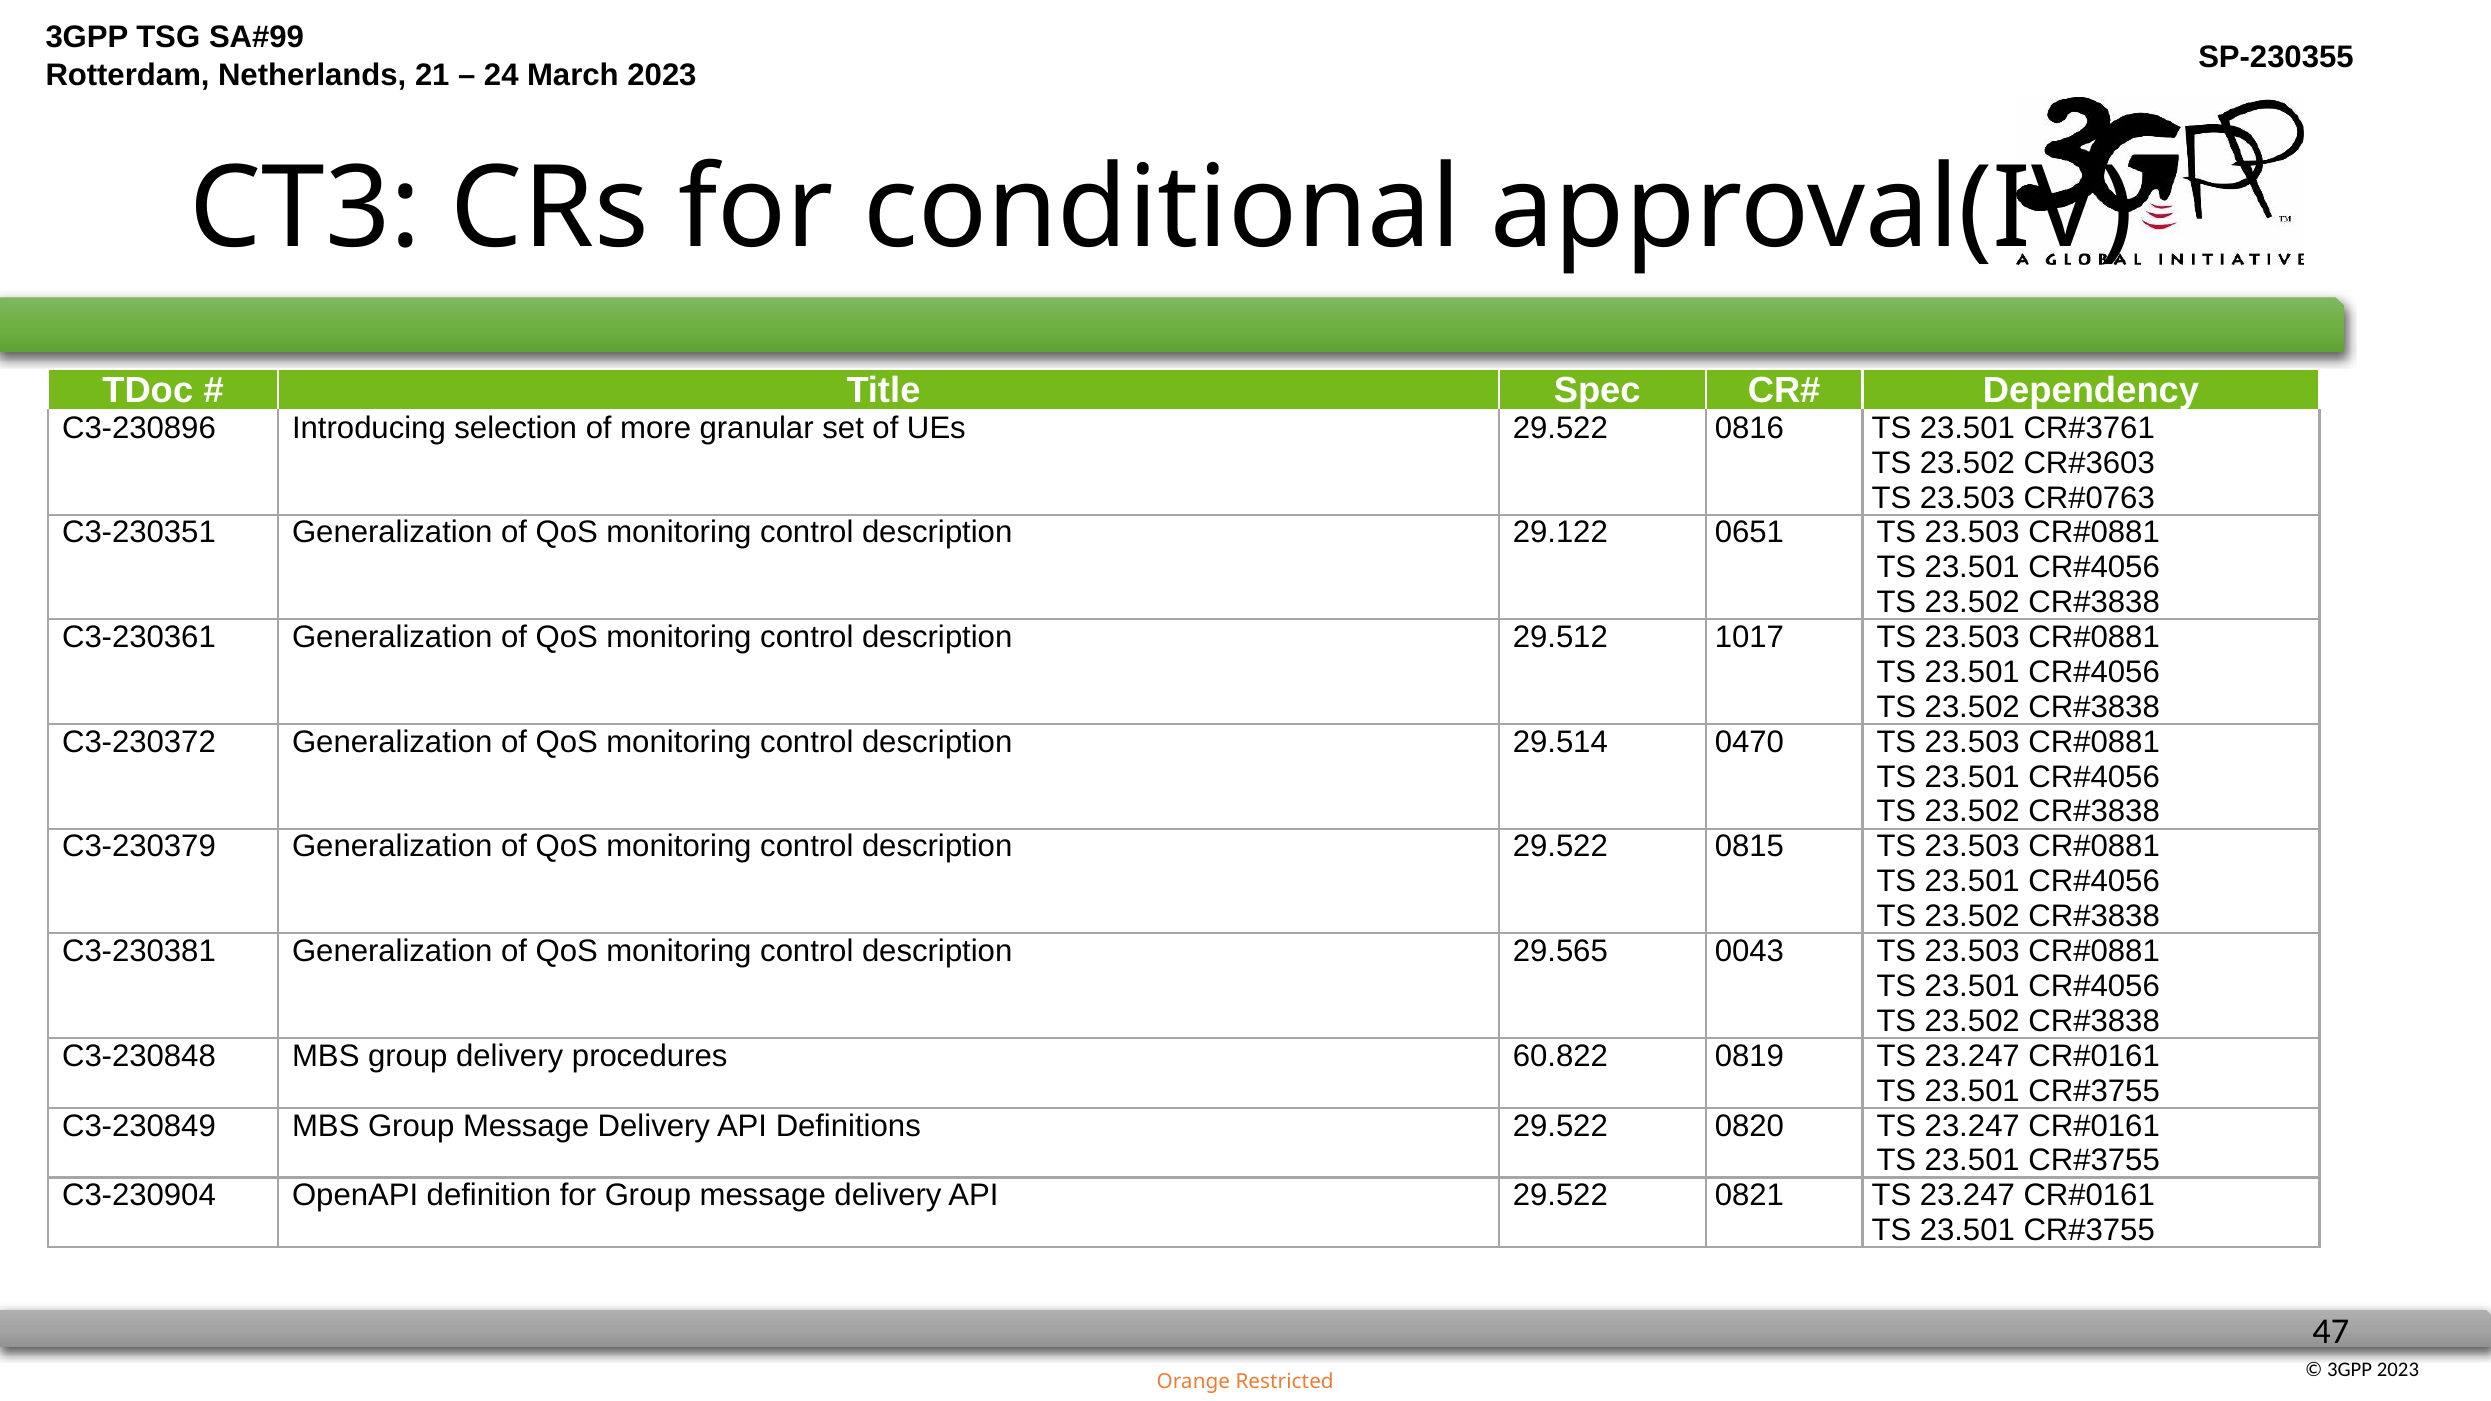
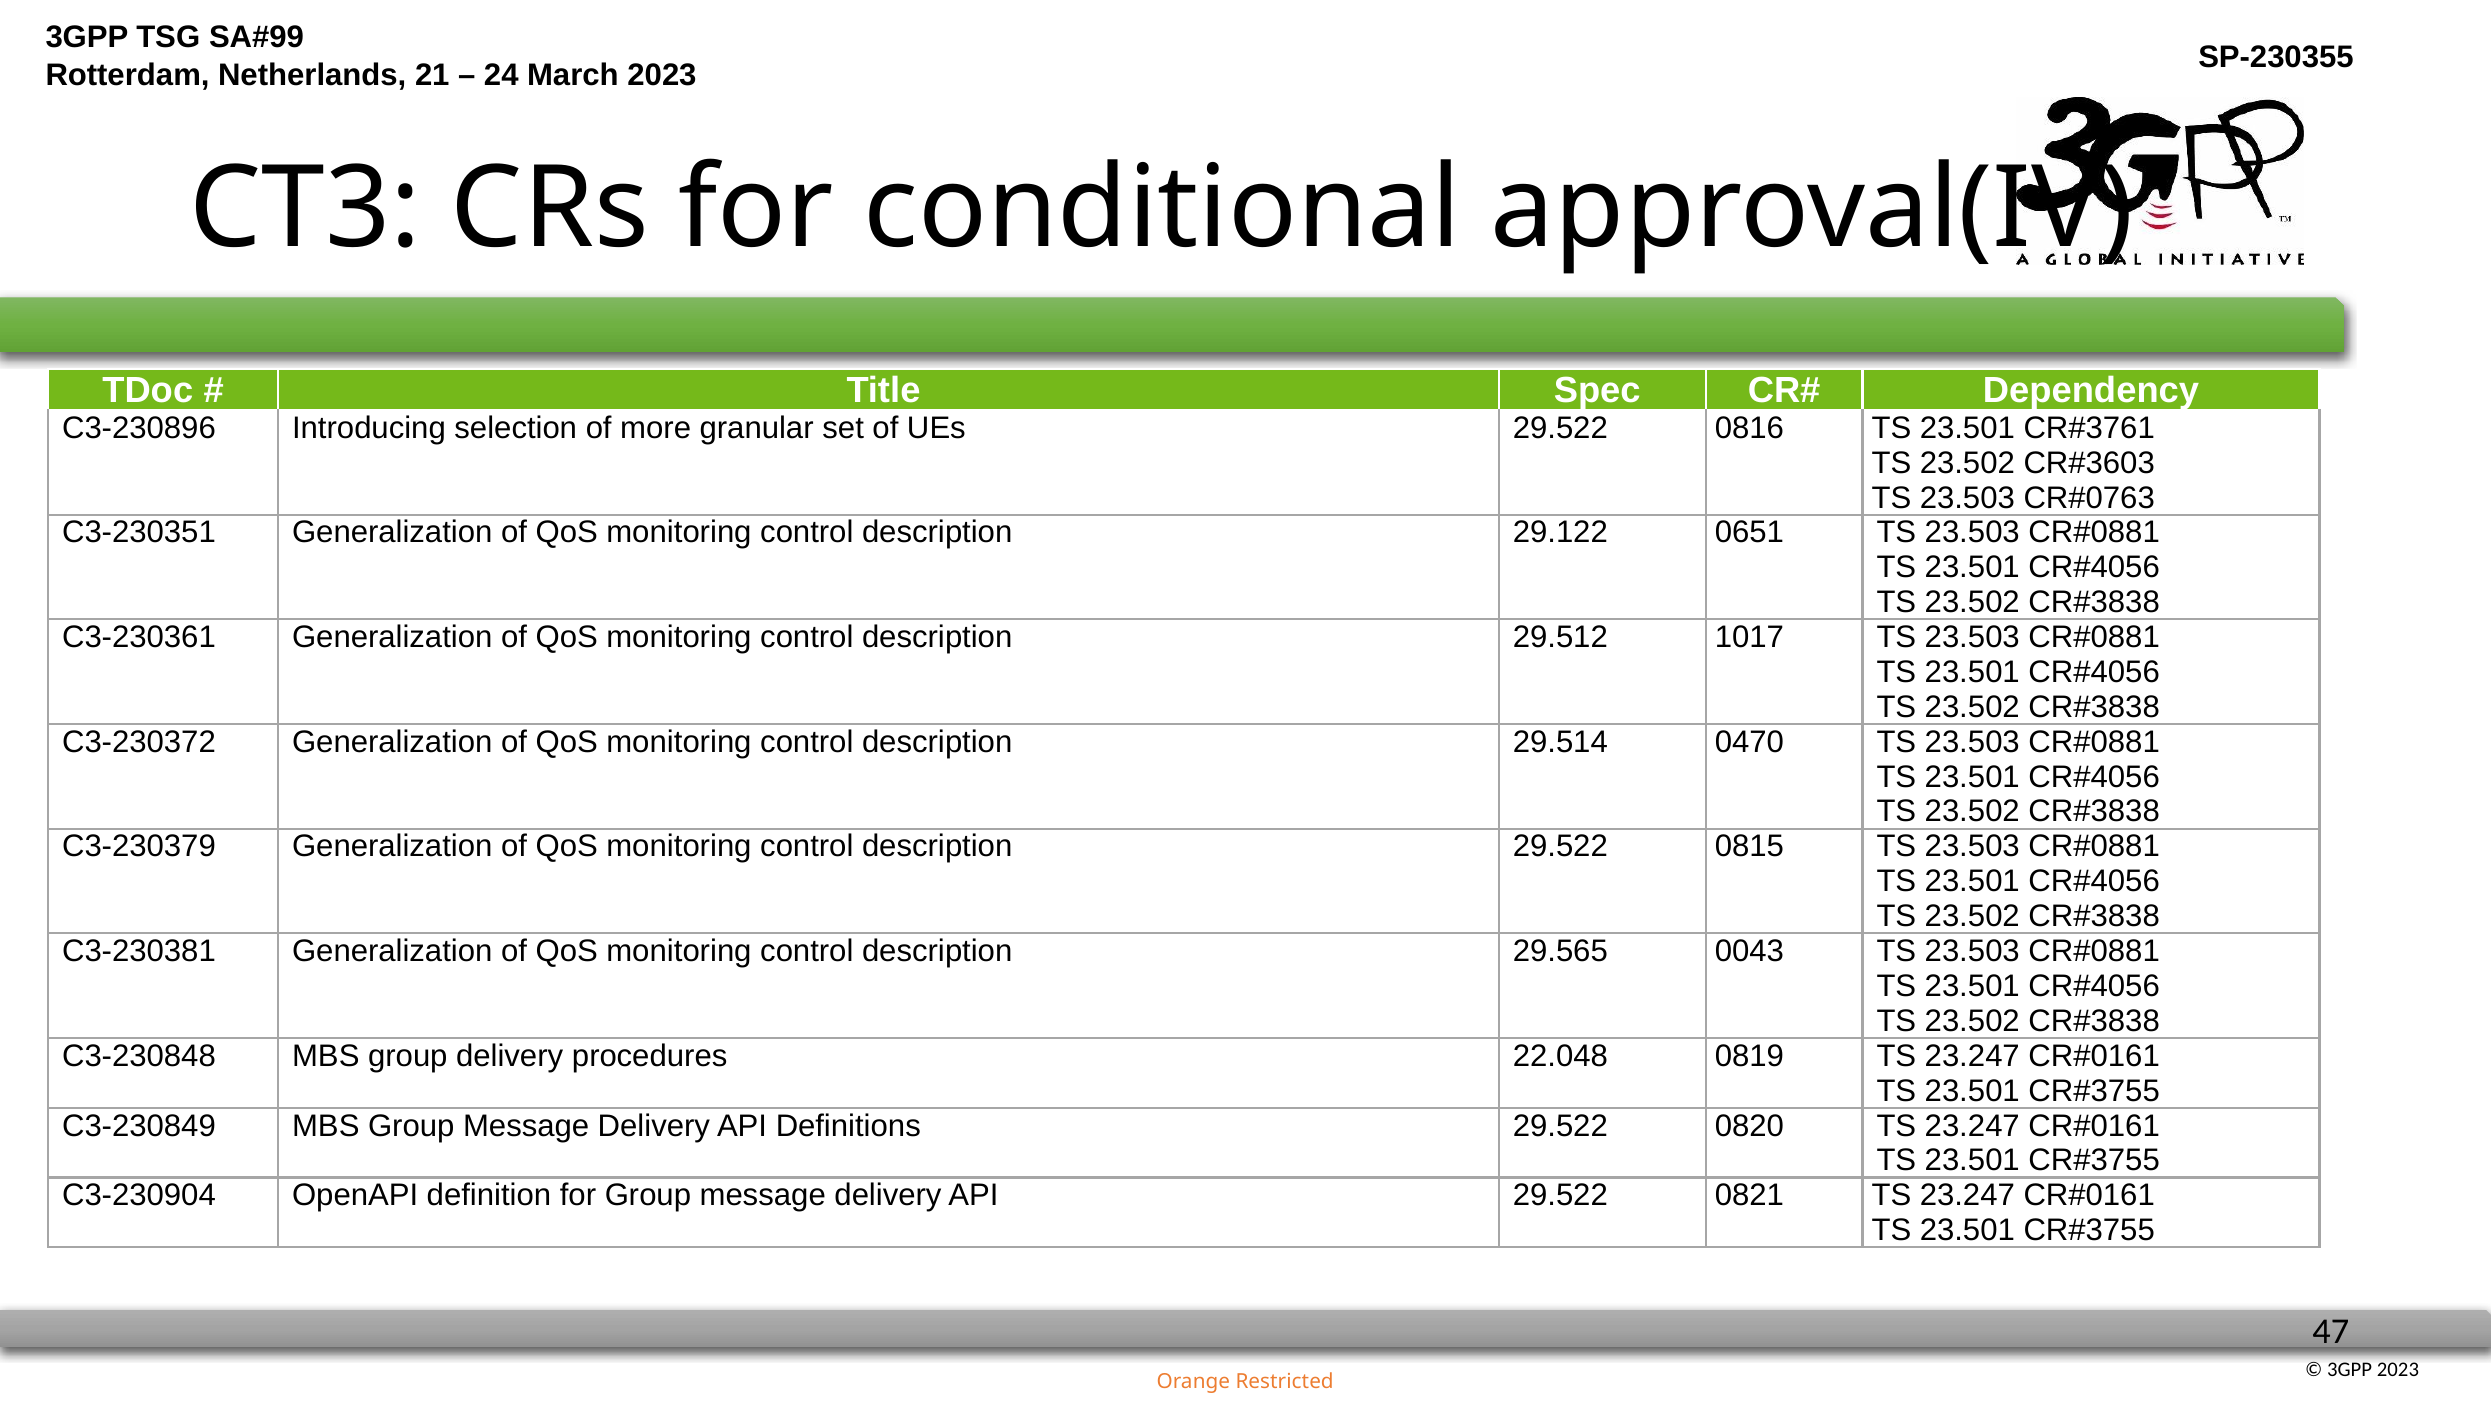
60.822: 60.822 -> 22.048 (1560, 1056)
